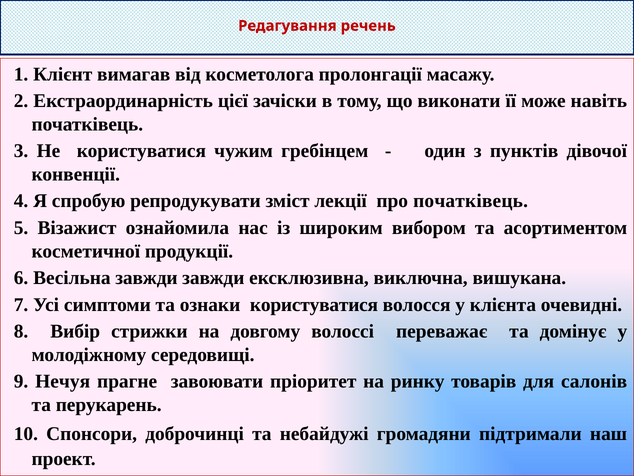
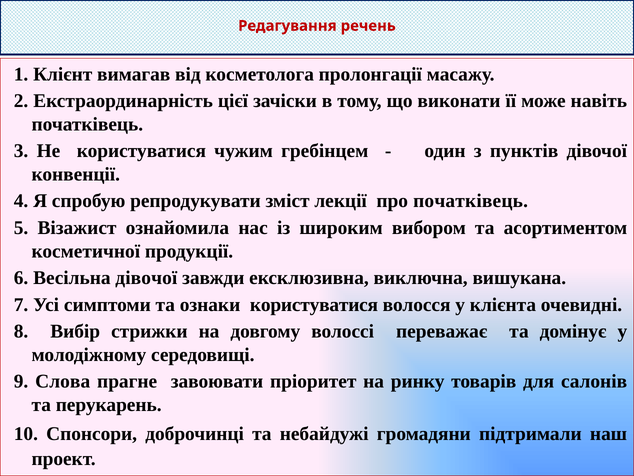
Весільна завжди: завжди -> дівочої (146, 278)
Нечуя: Нечуя -> Слова (63, 381)
